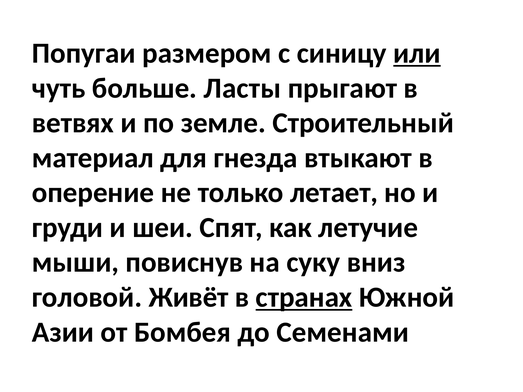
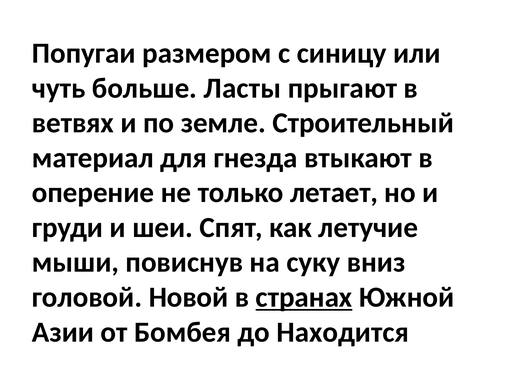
или underline: present -> none (417, 53)
Живёт: Живёт -> Новой (189, 297)
Семенами: Семенами -> Находится (343, 332)
